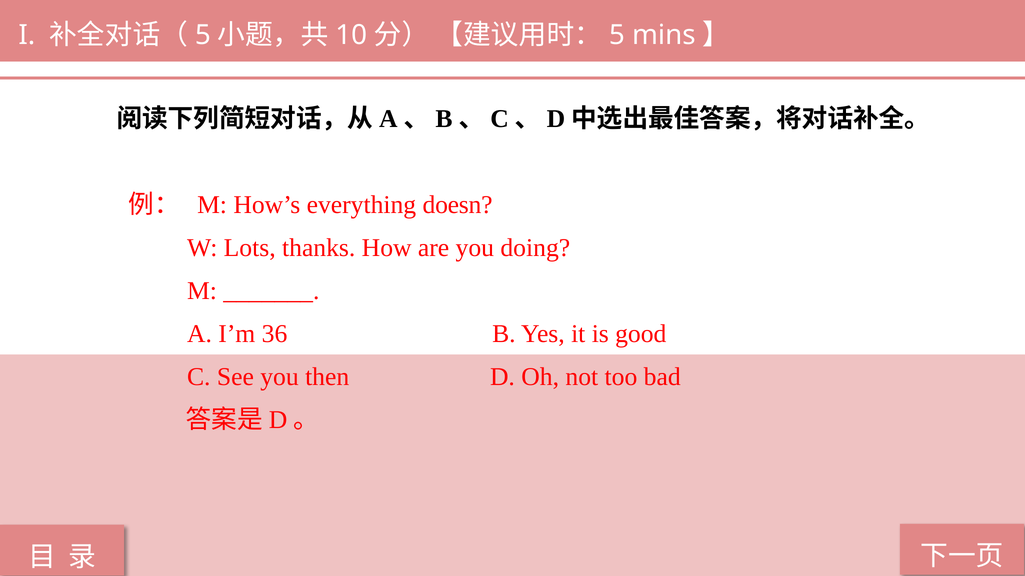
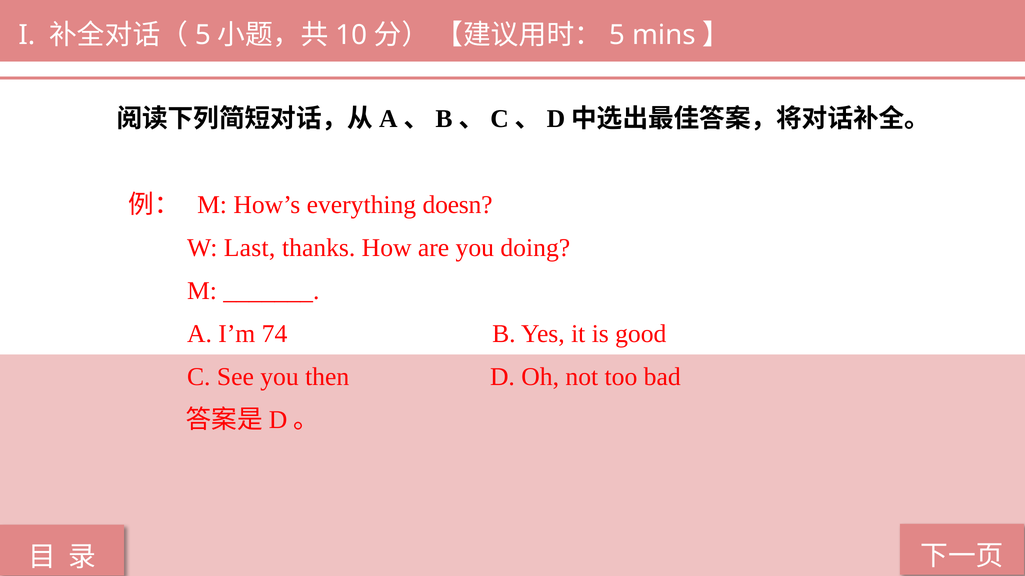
Lots: Lots -> Last (250, 248)
36: 36 -> 74 (275, 334)
